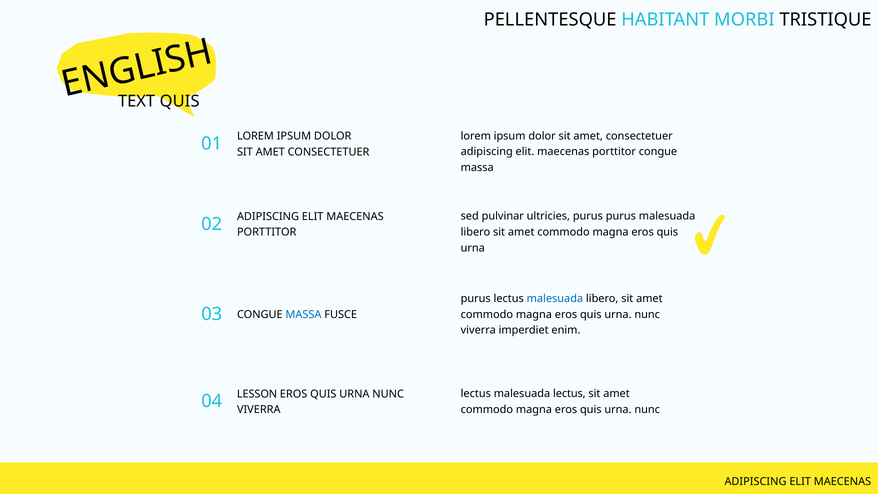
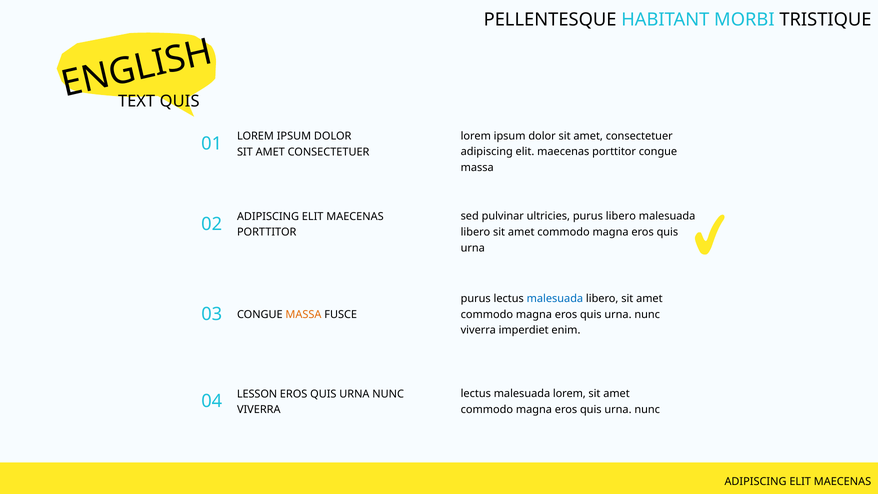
purus purus: purus -> libero (621, 216)
MASSA colour: blue -> orange (303, 315)
malesuada lectus: lectus -> lorem (569, 394)
